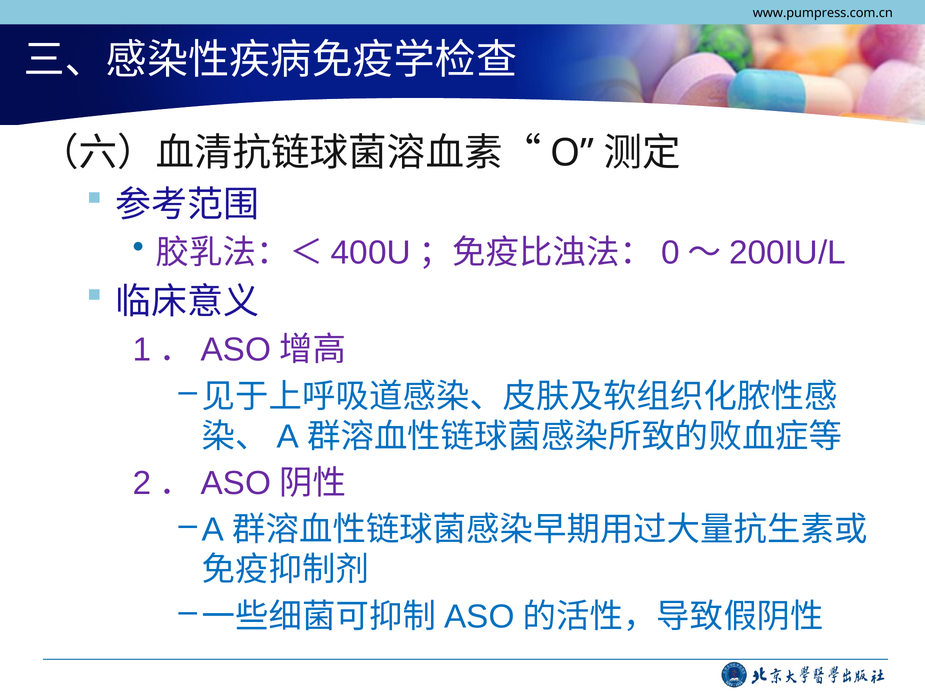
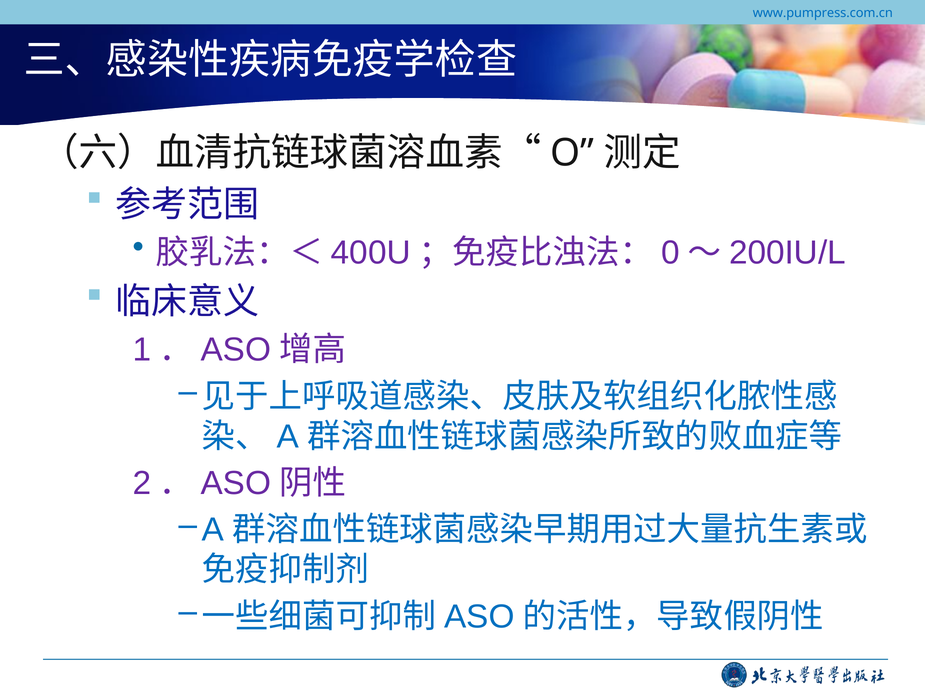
www.pumpress.com.cn colour: black -> blue (823, 13)
